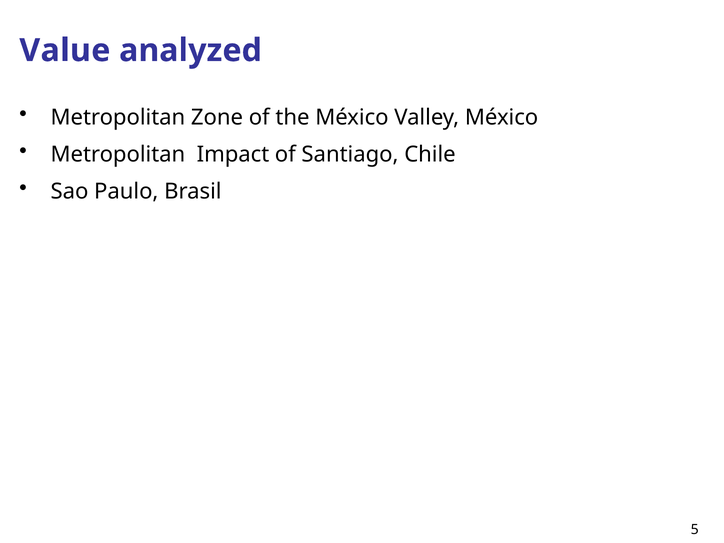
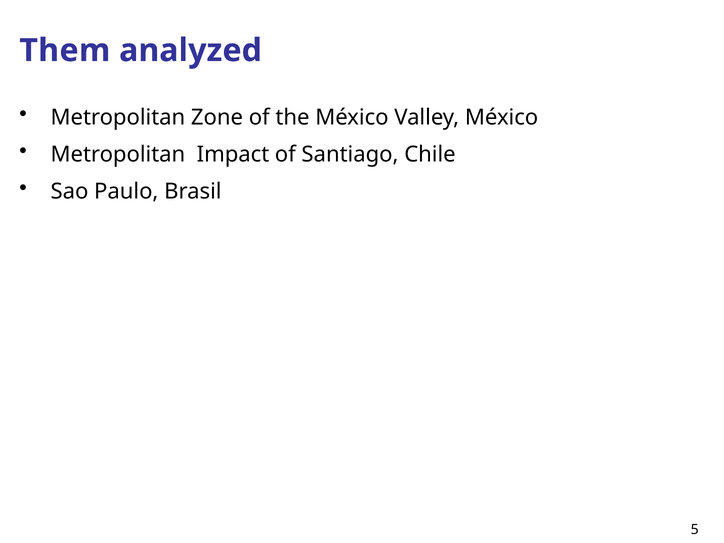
Value: Value -> Them (65, 50)
